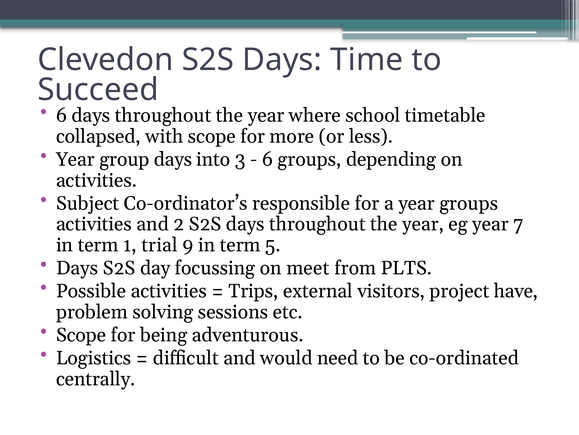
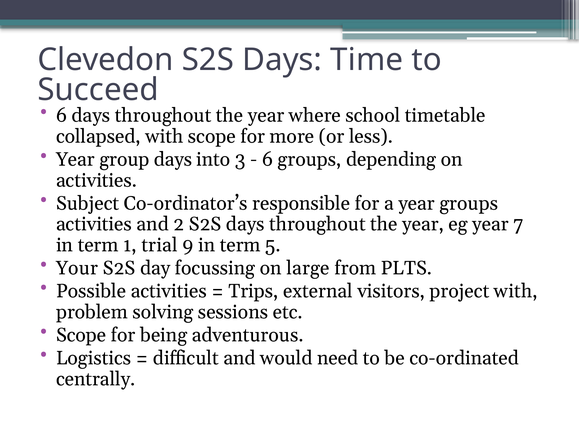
Days: Days -> Your (77, 268)
meet: meet -> large (308, 268)
project have: have -> with (516, 291)
